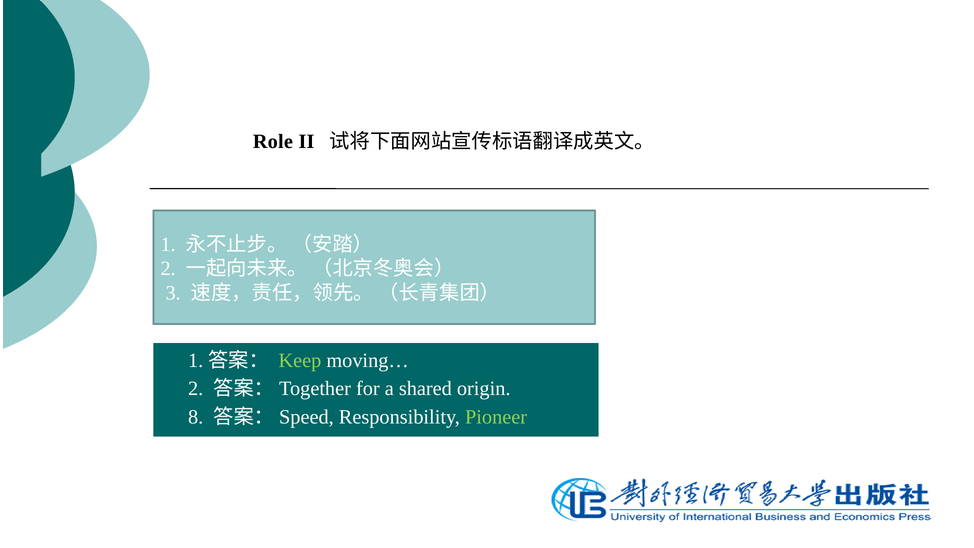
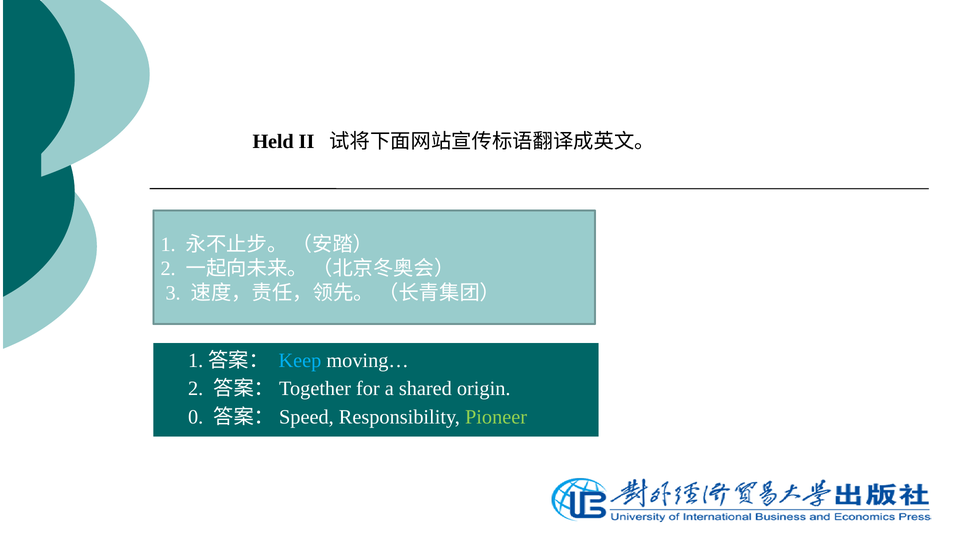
Role: Role -> Held (273, 142)
Keep colour: light green -> light blue (300, 360)
8: 8 -> 0 (196, 417)
